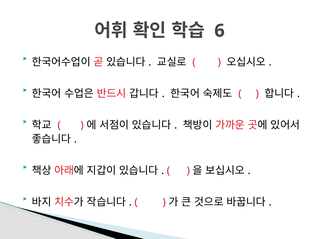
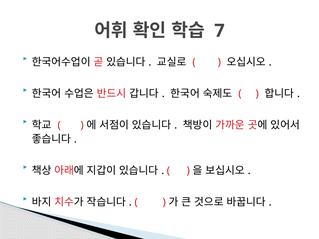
6: 6 -> 7 (220, 31)
